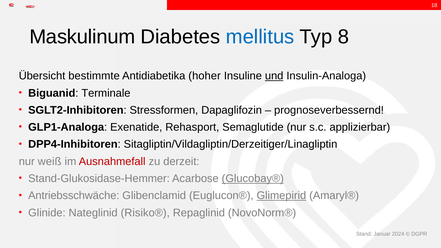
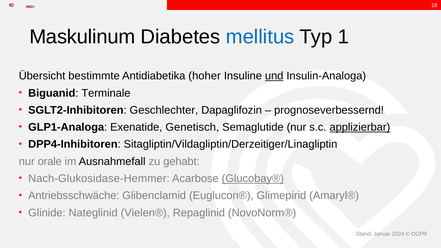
8: 8 -> 1 (343, 37)
Stressformen: Stressformen -> Geschlechter (164, 110)
Rehasport: Rehasport -> Genetisch (192, 127)
applizierbar underline: none -> present (360, 127)
weiß: weiß -> orale (50, 161)
Ausnahmefall colour: red -> black (112, 161)
derzeit: derzeit -> gehabt (181, 161)
Stand-Glukosidase-Hemmer: Stand-Glukosidase-Hemmer -> Nach-Glukosidase-Hemmer (99, 179)
Glimepirid underline: present -> none (281, 196)
Risiko®: Risiko® -> Vielen® (145, 213)
